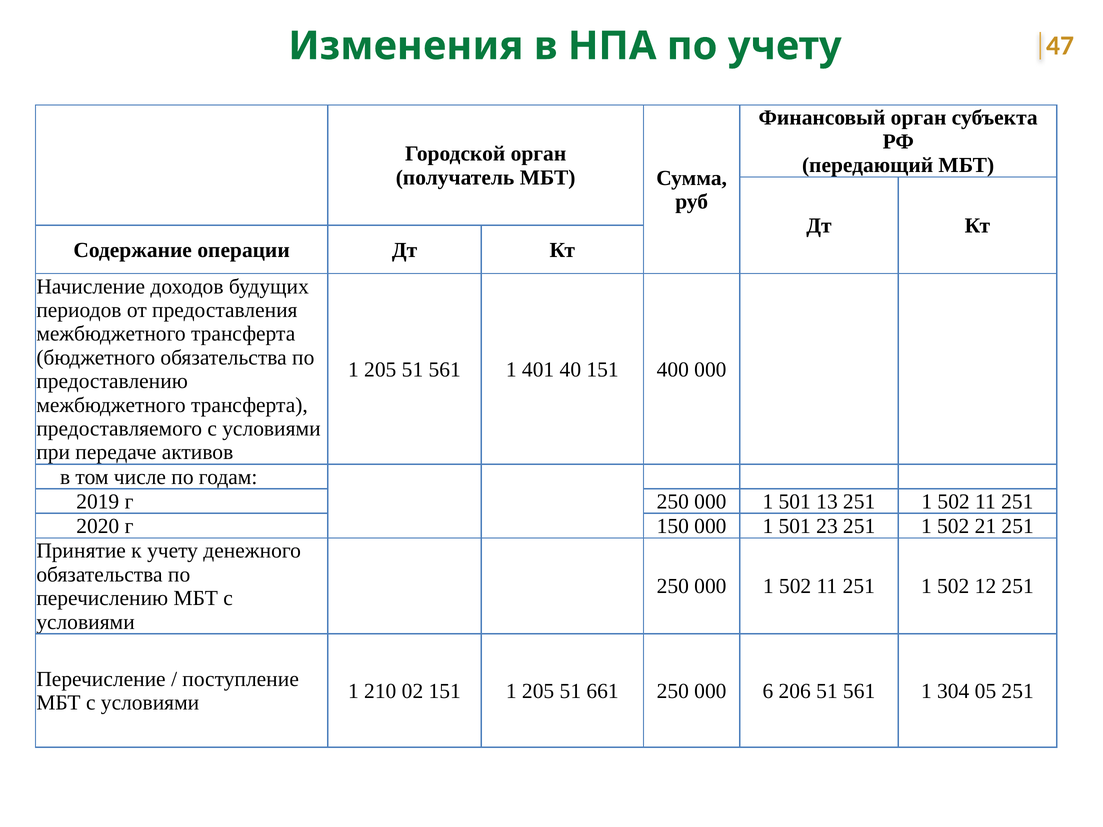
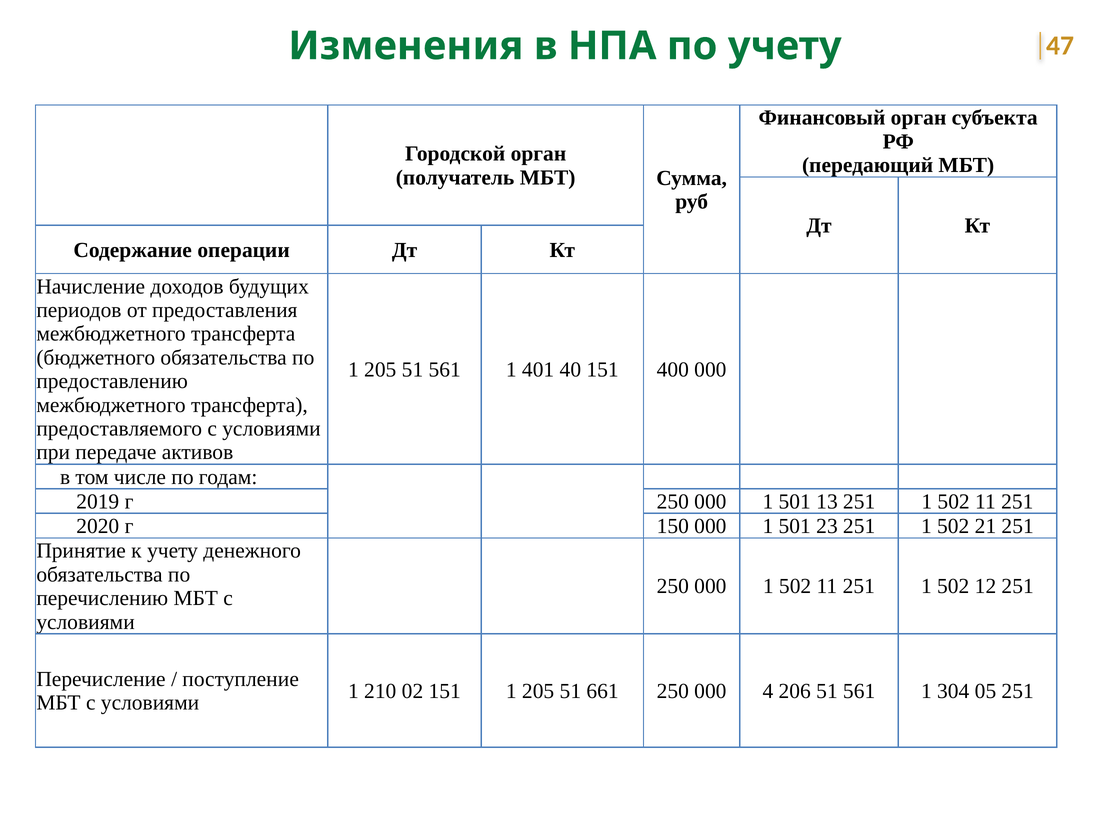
6: 6 -> 4 (768, 691)
